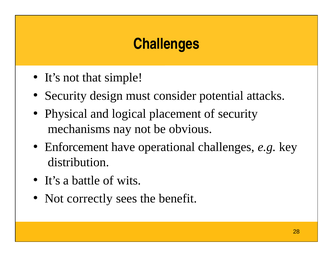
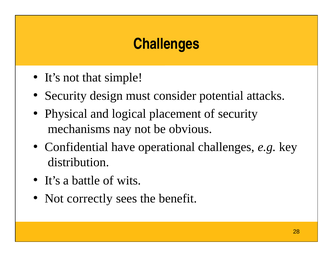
Enforcement: Enforcement -> Confidential (76, 147)
